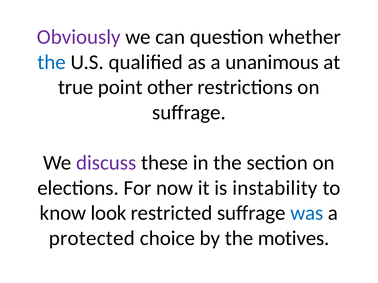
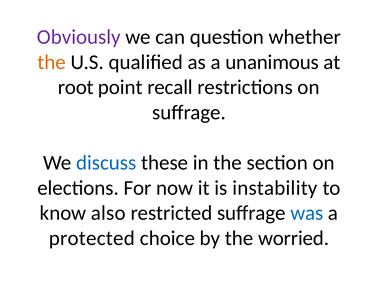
the colour: blue -> orange (52, 62)
true: true -> root (76, 87)
other: other -> recall (170, 87)
discuss colour: purple -> blue (106, 163)
look: look -> also (108, 213)
motives: motives -> worried (294, 239)
